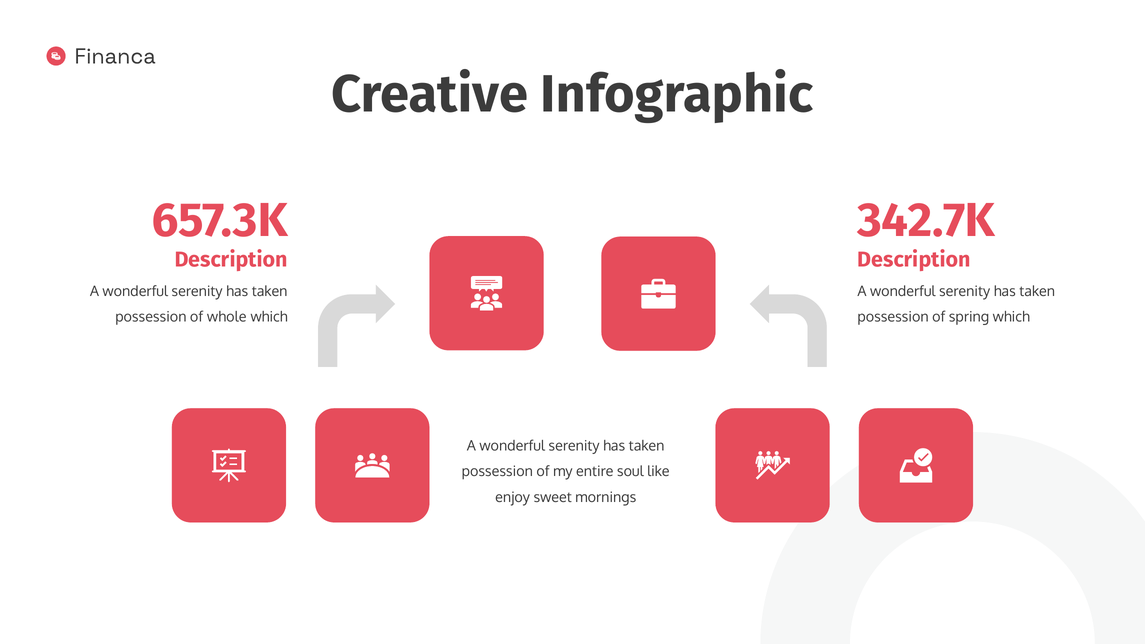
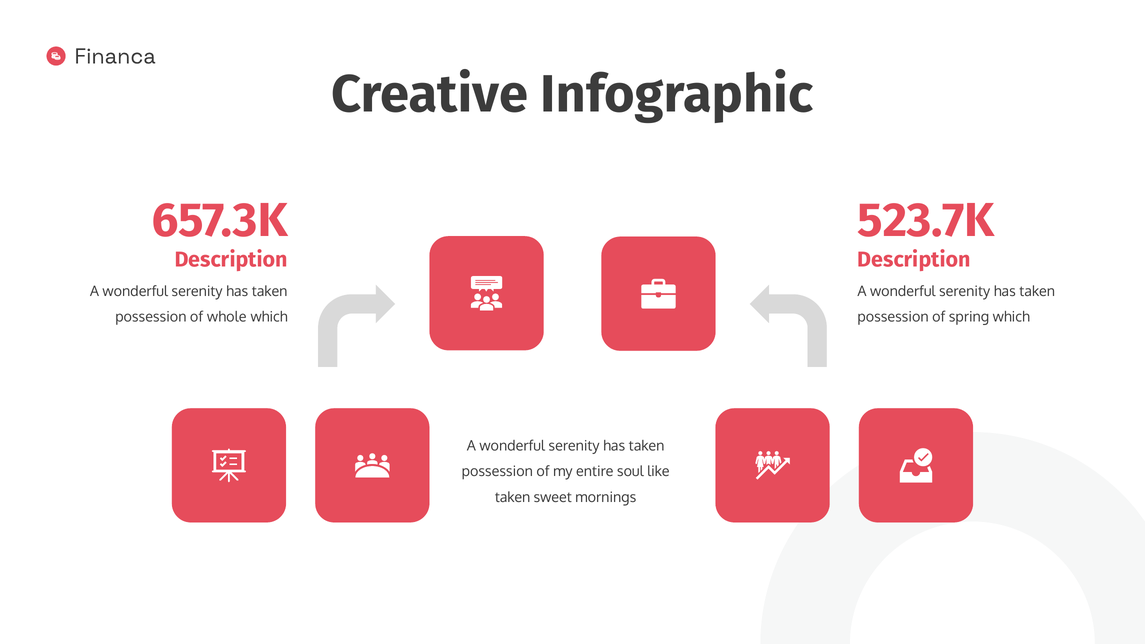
342.7K: 342.7K -> 523.7K (926, 221)
enjoy: enjoy -> taken (513, 498)
